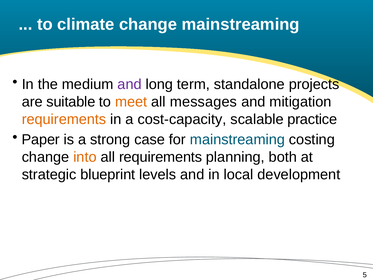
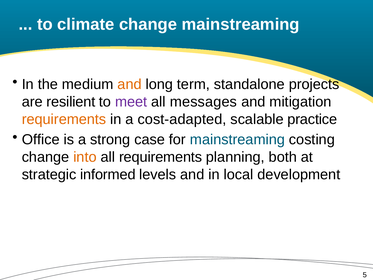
and colour: purple -> orange (130, 84)
suitable: suitable -> resilient (71, 102)
meet colour: orange -> purple (131, 102)
cost-capacity: cost-capacity -> cost-adapted (182, 119)
Paper: Paper -> Office (41, 139)
blueprint: blueprint -> informed (108, 174)
